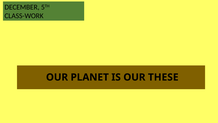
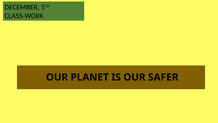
THESE: THESE -> SAFER (163, 77)
